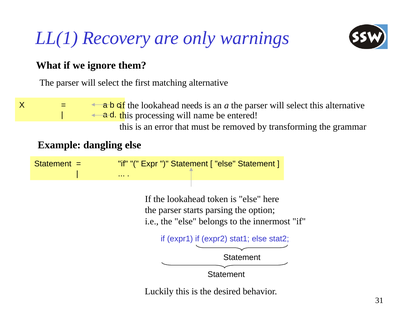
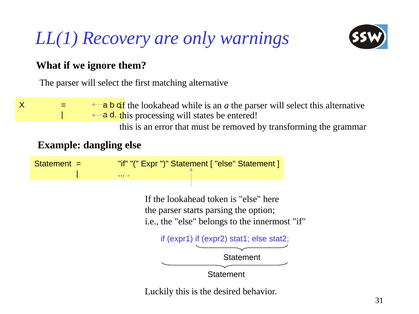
needs: needs -> while (192, 105)
name: name -> states (204, 116)
